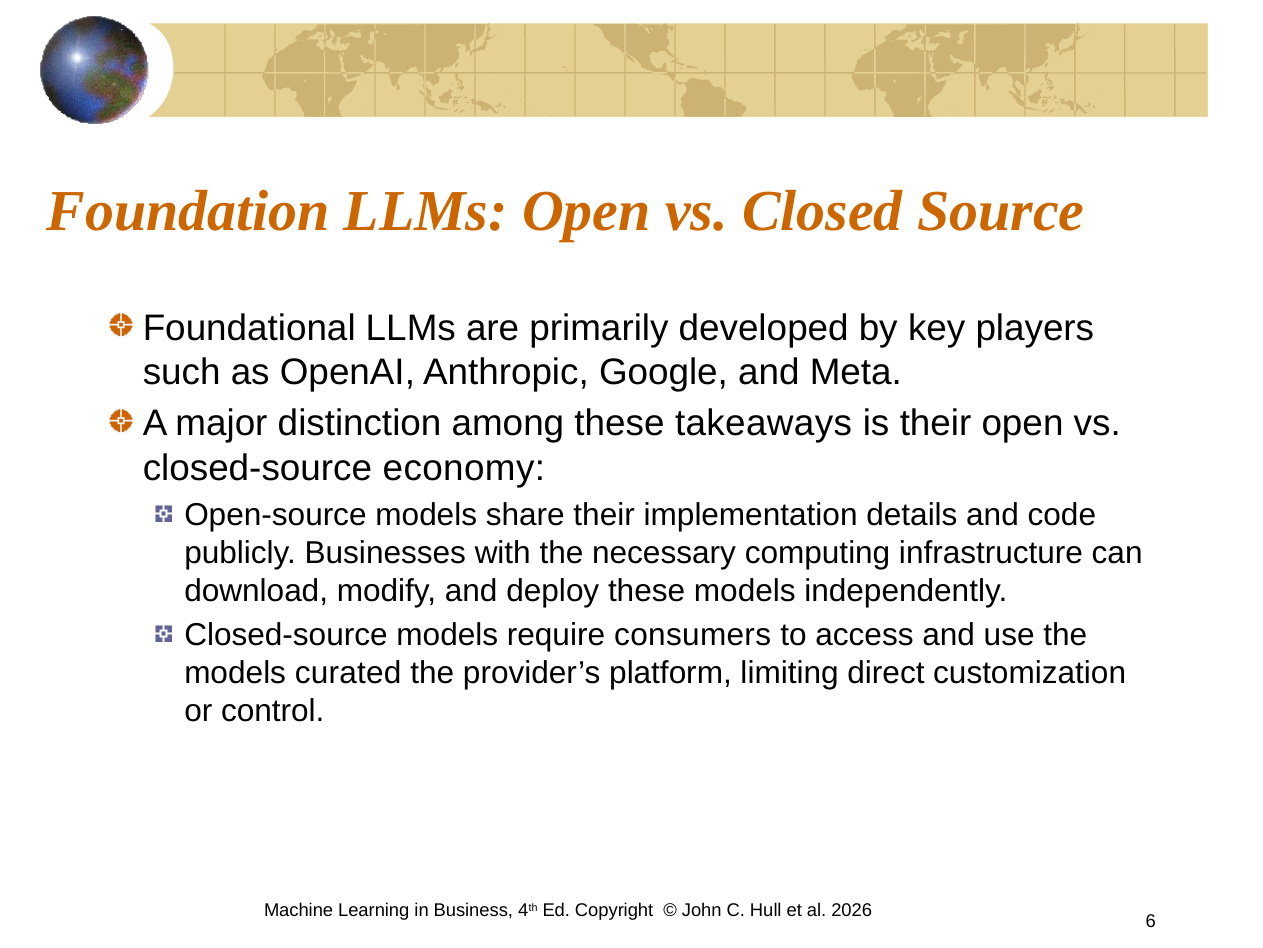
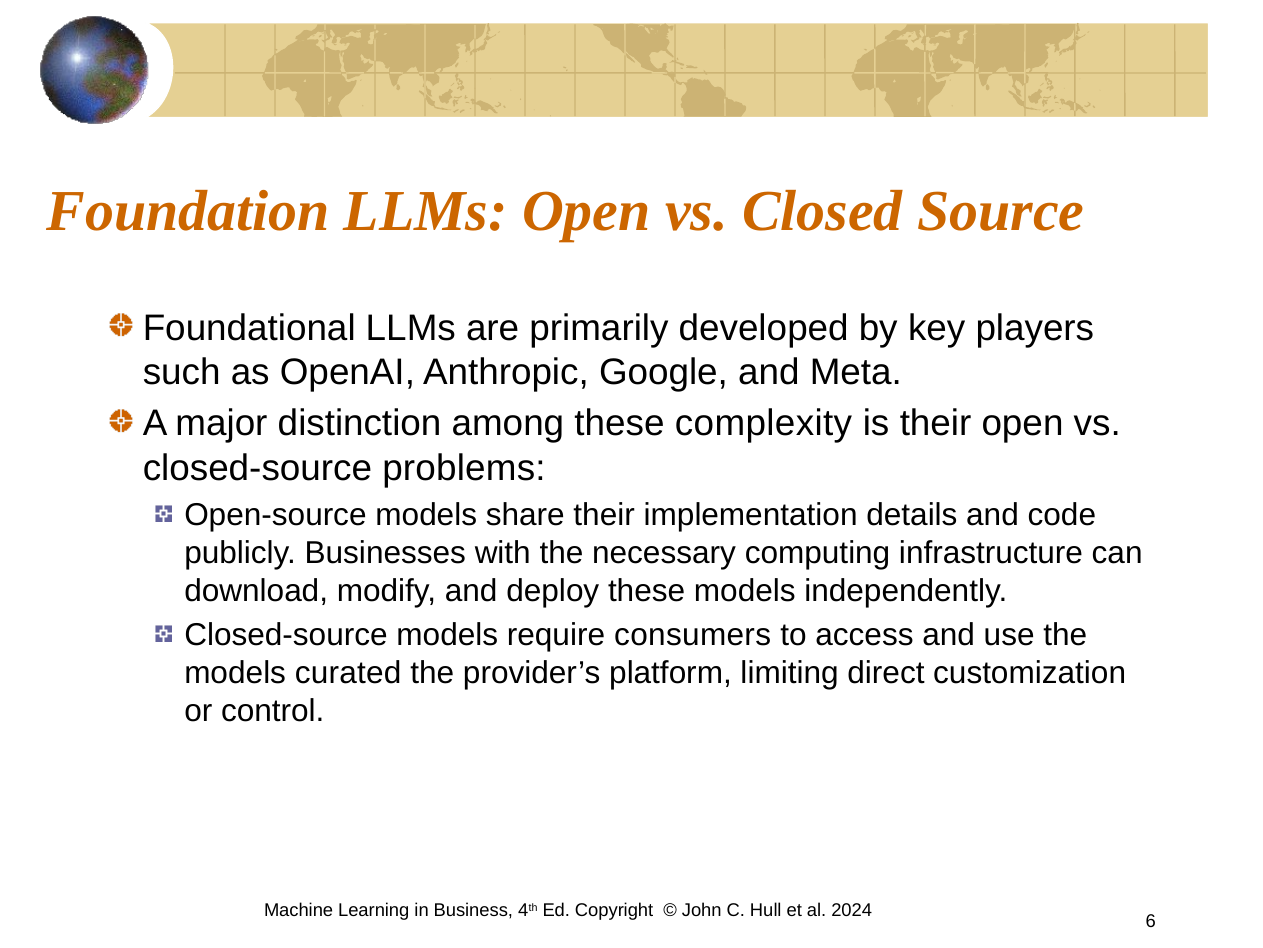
takeaways: takeaways -> complexity (764, 423)
economy: economy -> problems (464, 468)
2026: 2026 -> 2024 (852, 910)
